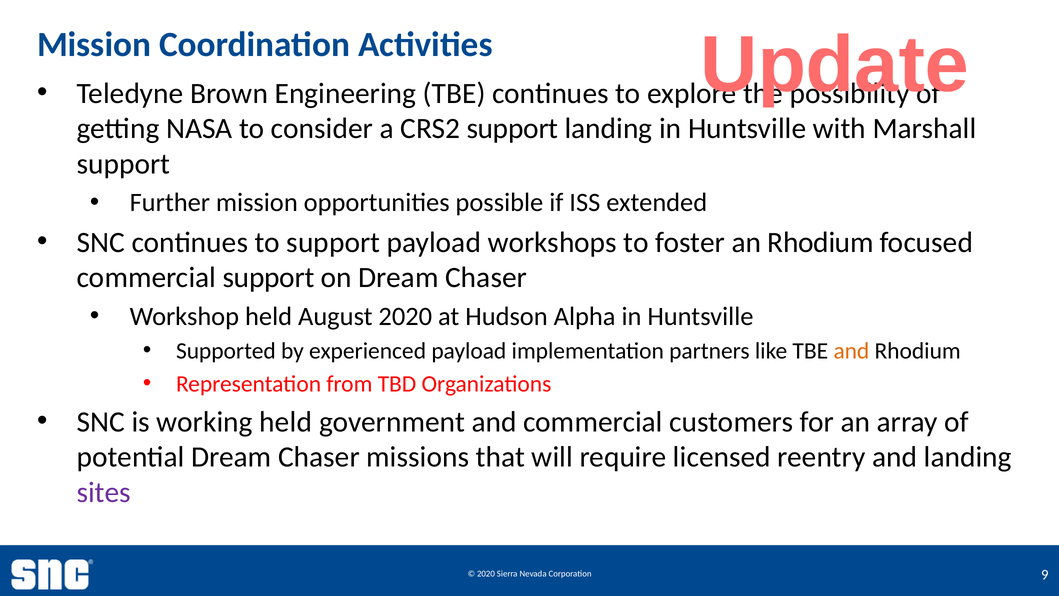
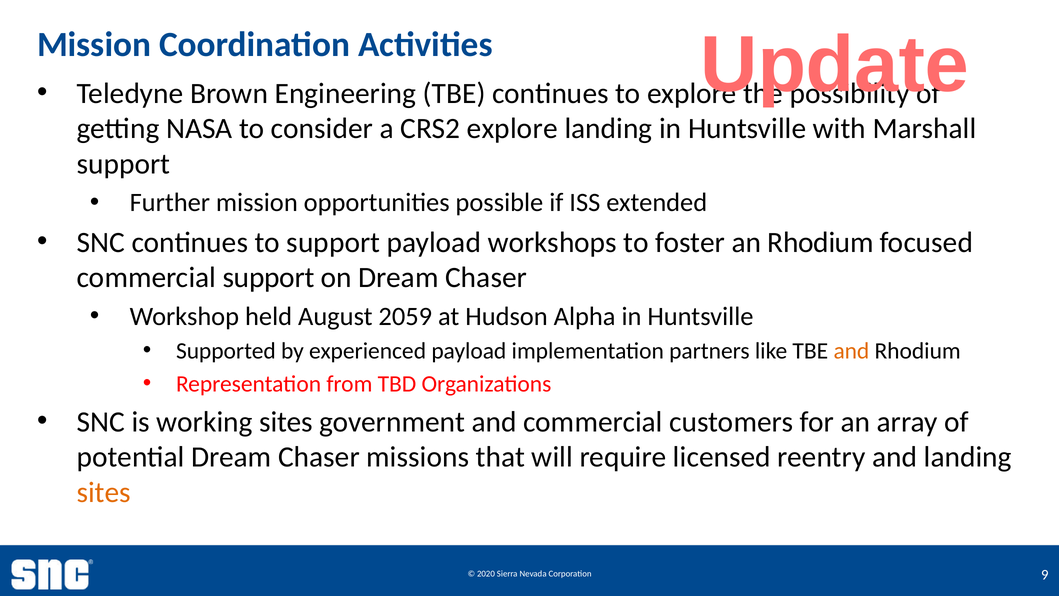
CRS2 support: support -> explore (512, 129)
August 2020: 2020 -> 2059 (405, 316)
working held: held -> sites (286, 422)
sites colour: purple -> orange (104, 492)
